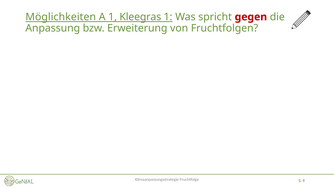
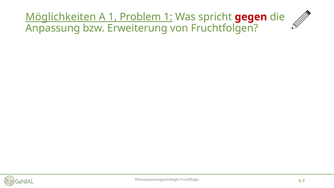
Kleegras: Kleegras -> Problem (140, 17)
